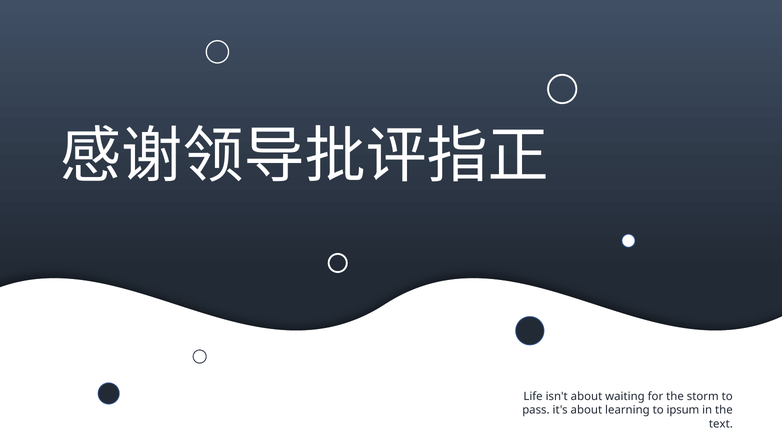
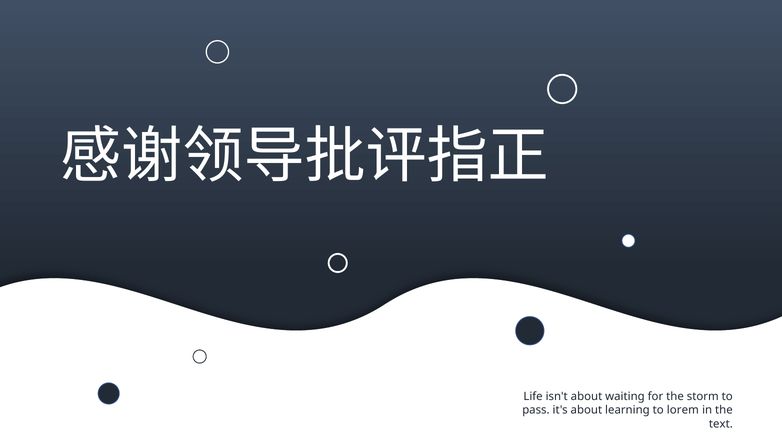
ipsum: ipsum -> lorem (683, 410)
